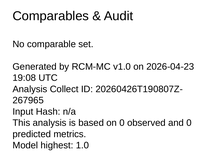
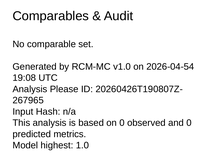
2026-04-23: 2026-04-23 -> 2026-04-54 (170, 66)
Collect: Collect -> Please (64, 89)
